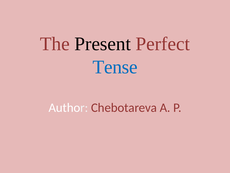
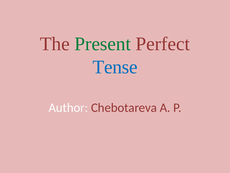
Present colour: black -> green (103, 44)
